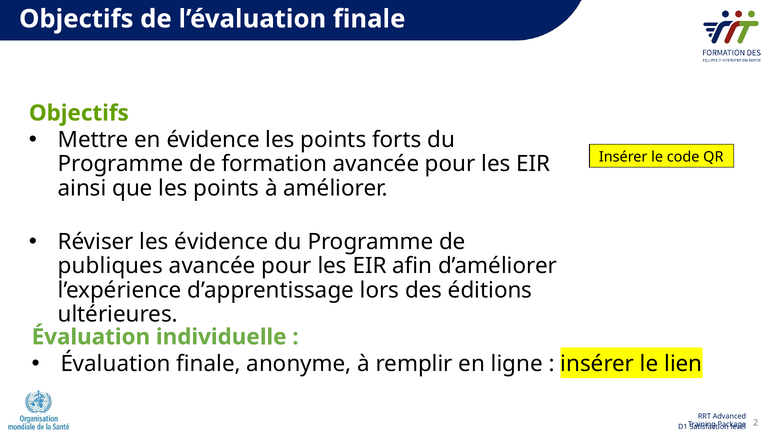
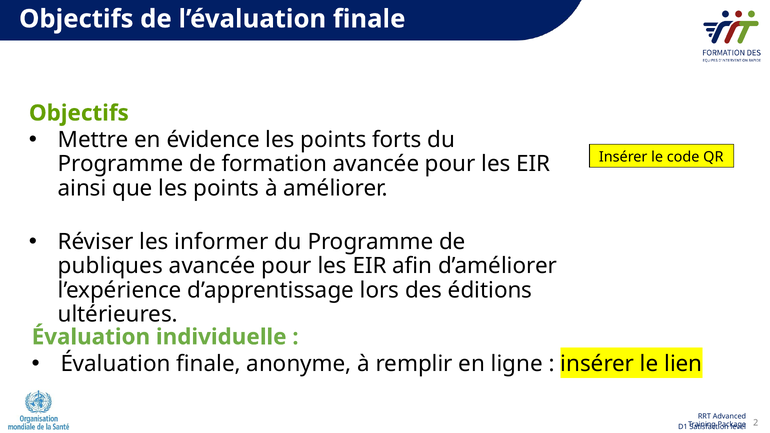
les évidence: évidence -> informer (221, 242)
